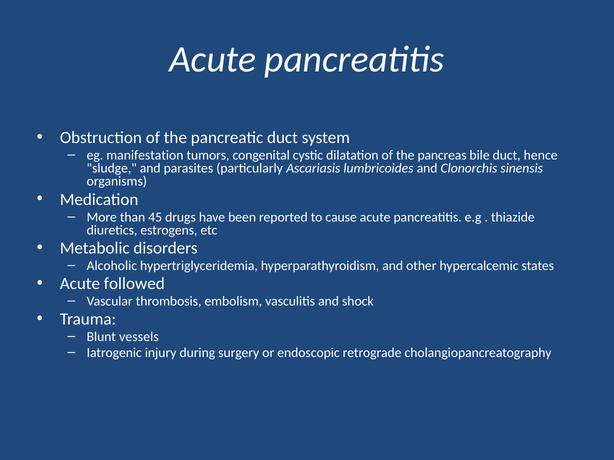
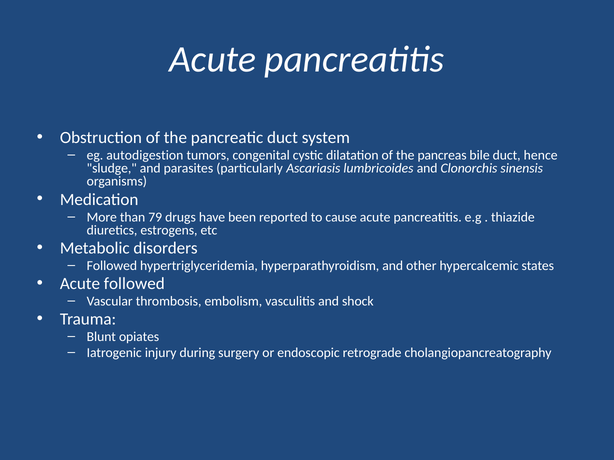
manifestation: manifestation -> autodigestion (145, 155)
45: 45 -> 79 (155, 217)
Alcoholic: Alcoholic -> Followed (112, 266)
vessels: vessels -> opiates (139, 337)
